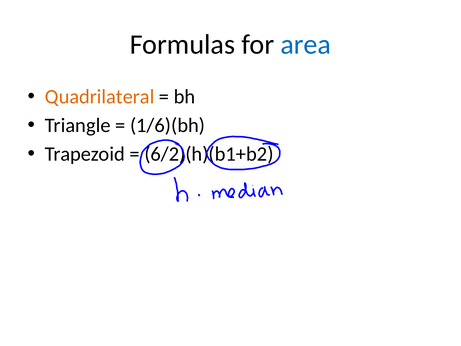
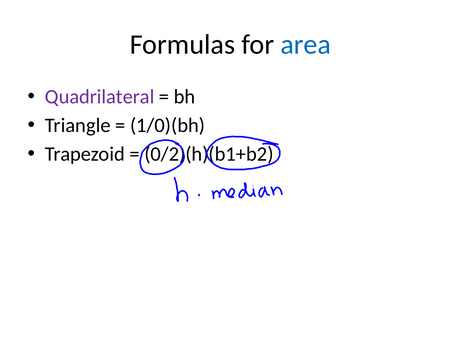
Quadrilateral colour: orange -> purple (100, 97)
1/6)(bh: 1/6)(bh -> 1/0)(bh (168, 125)
6/2)(h)(b1+b2: 6/2)(h)(b1+b2 -> 0/2)(h)(b1+b2 (209, 154)
